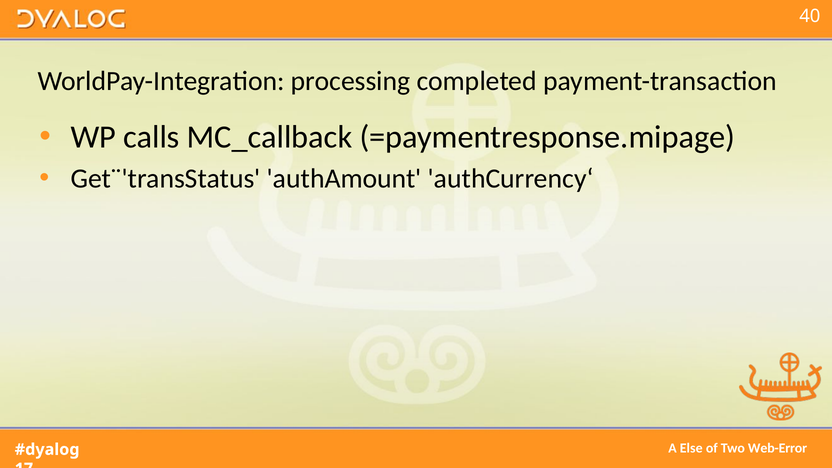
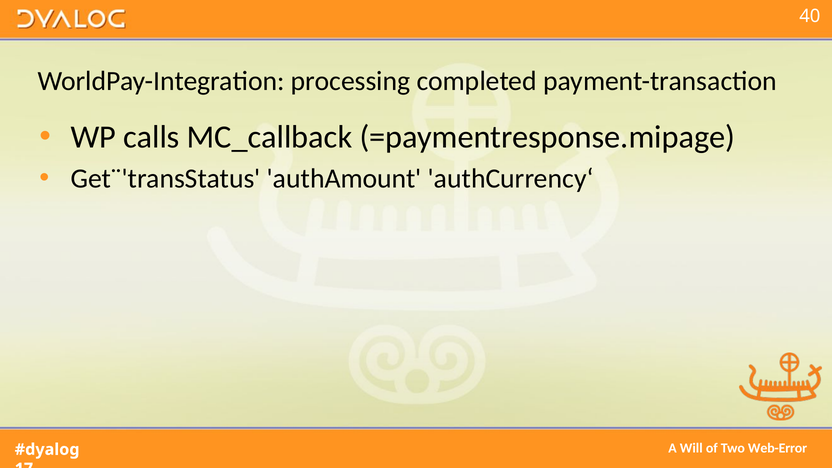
Else: Else -> Will (691, 448)
